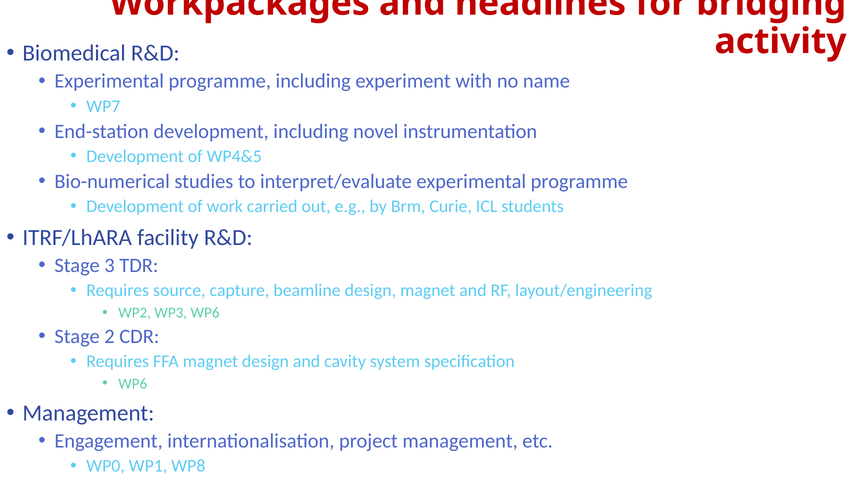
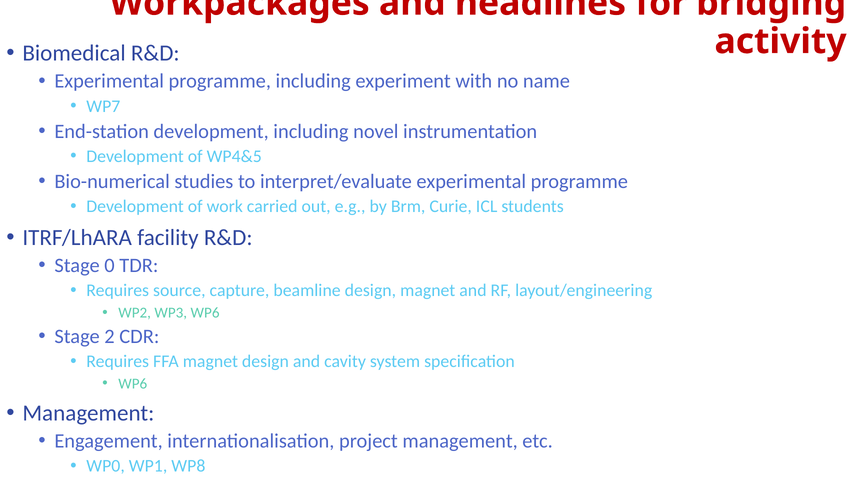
3: 3 -> 0 (109, 265)
